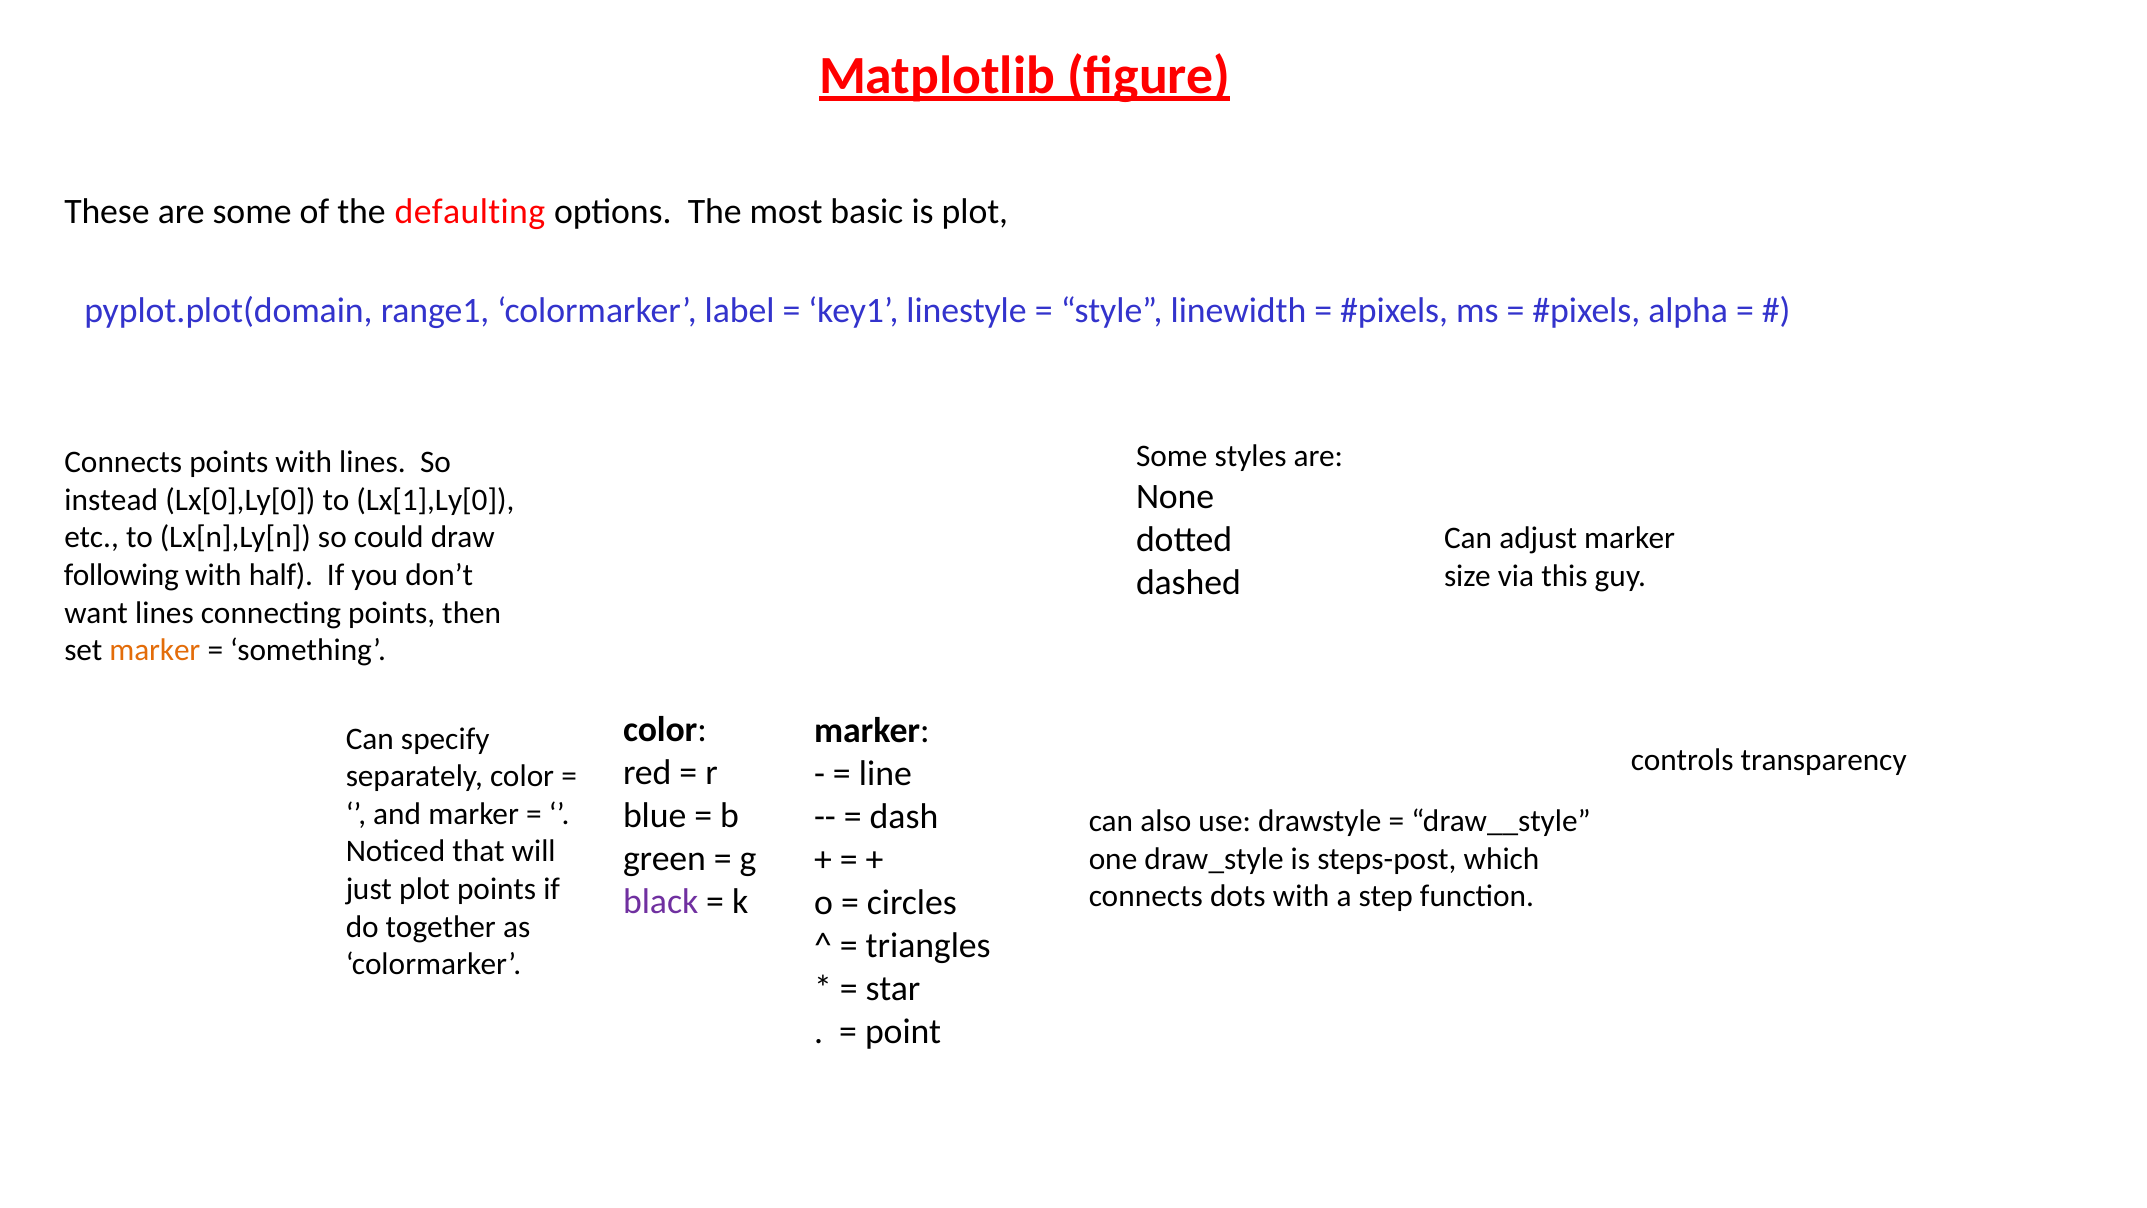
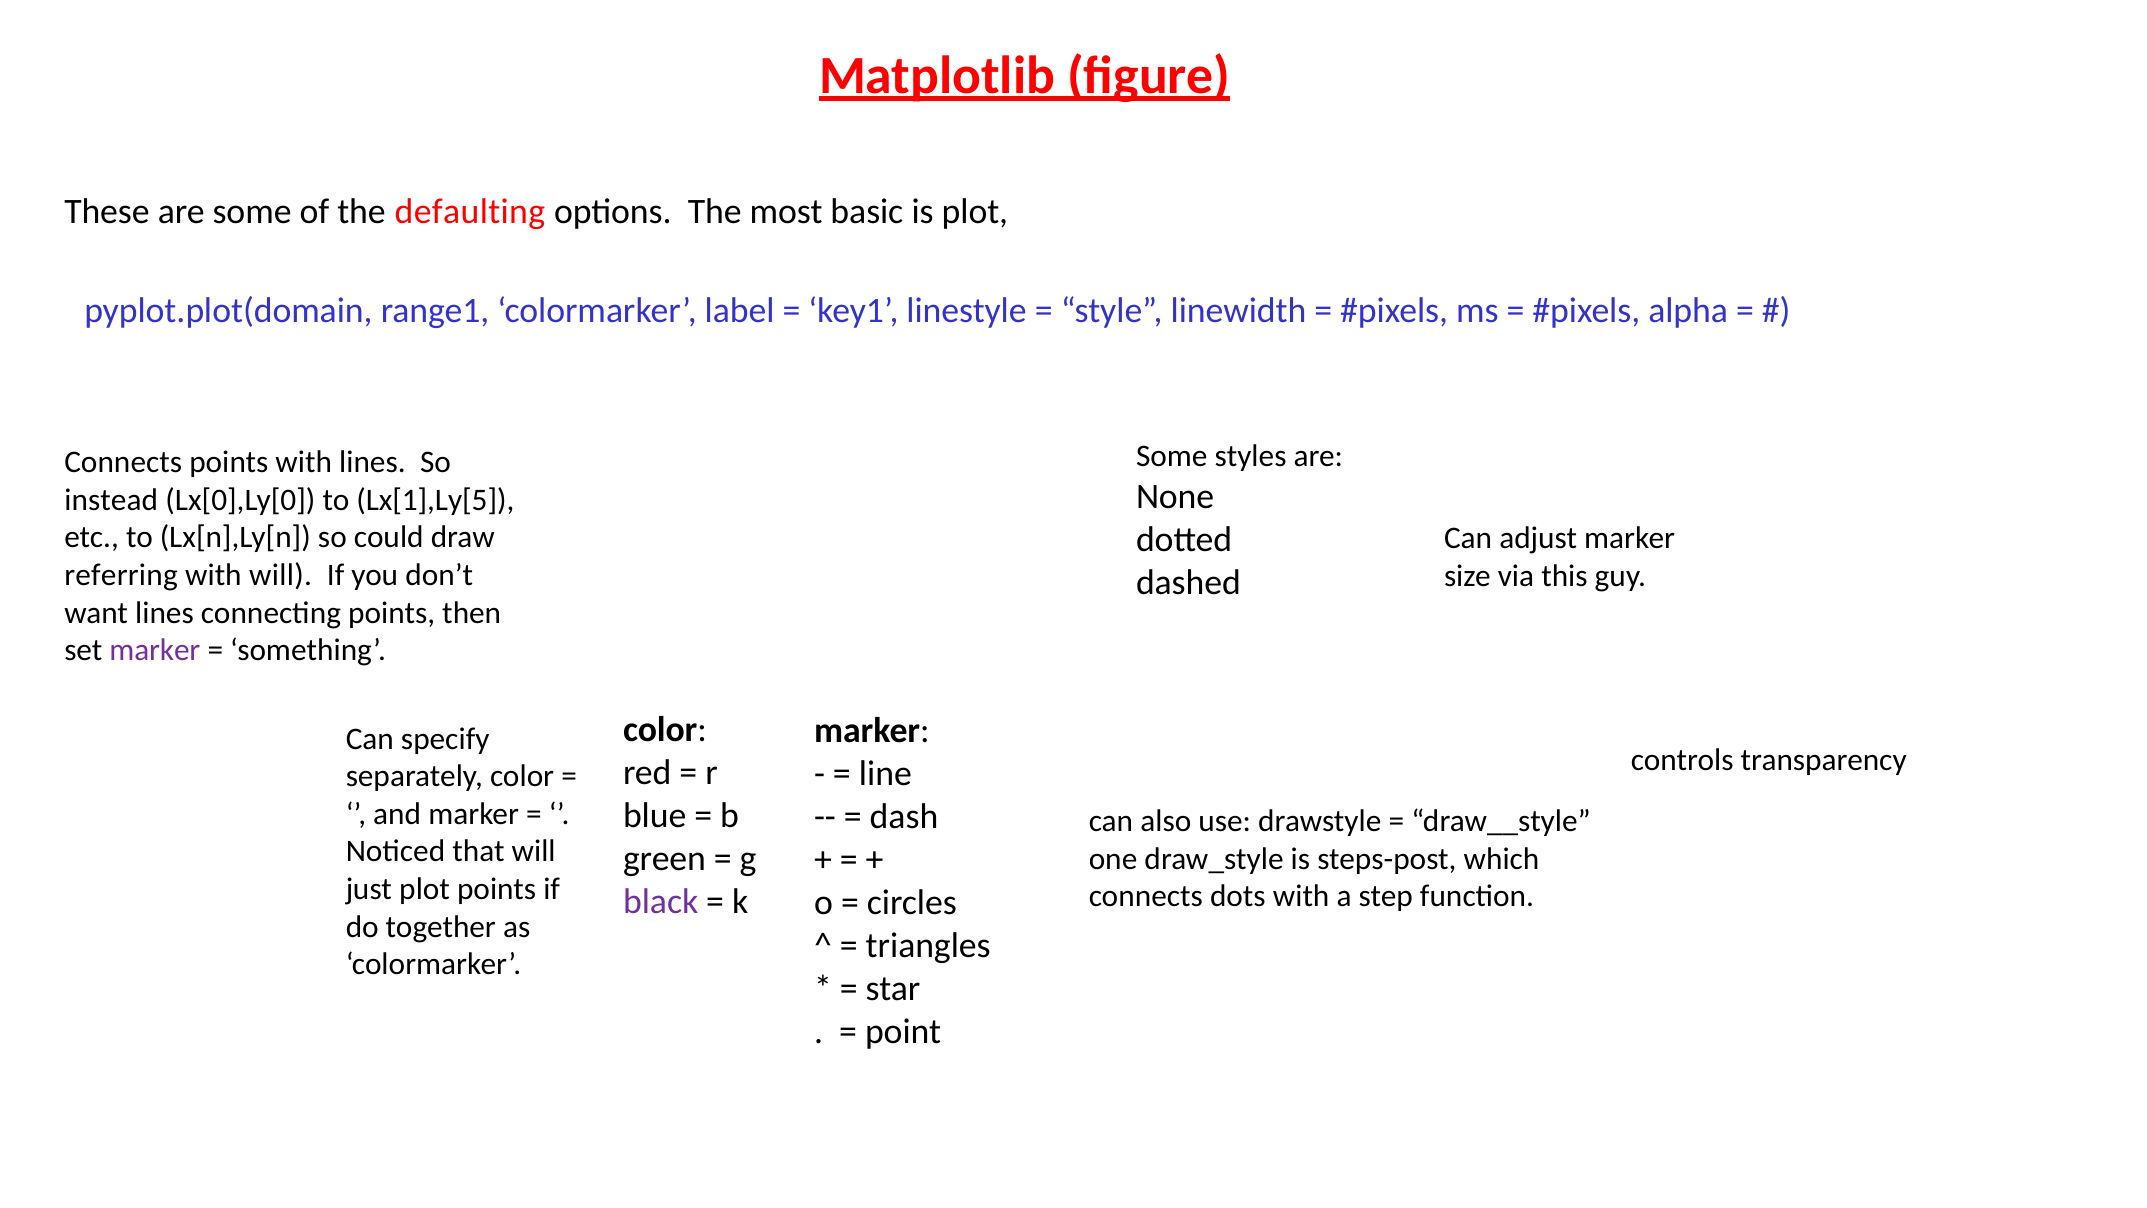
Lx[1],Ly[0: Lx[1],Ly[0 -> Lx[1],Ly[5 (435, 500)
following: following -> referring (121, 575)
with half: half -> will (281, 575)
marker colour: orange -> purple (155, 650)
